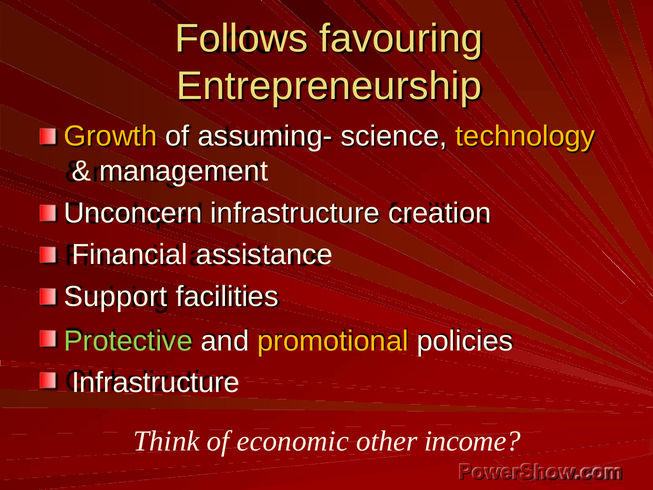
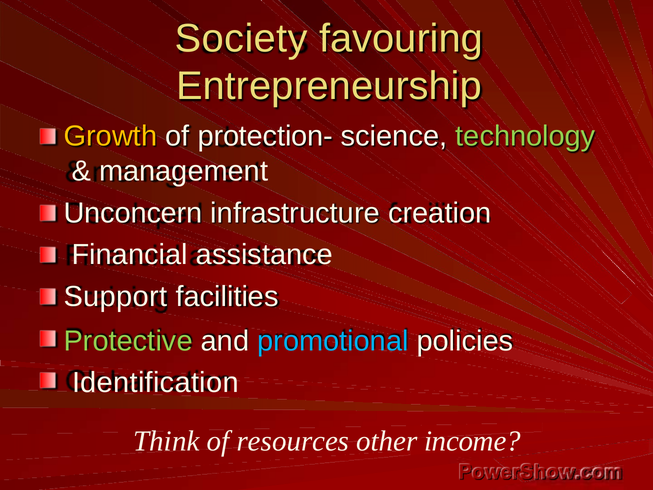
Follows: Follows -> Society (241, 38)
assuming-: assuming- -> protection- (265, 136)
technology colour: yellow -> light green (525, 136)
promotional colour: yellow -> light blue (333, 341)
Infrastructure: Infrastructure -> Identification (155, 383)
economic: economic -> resources (293, 441)
